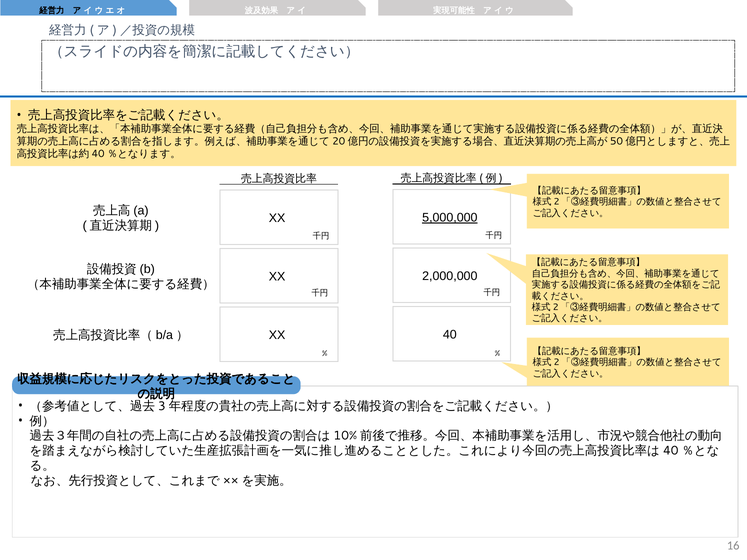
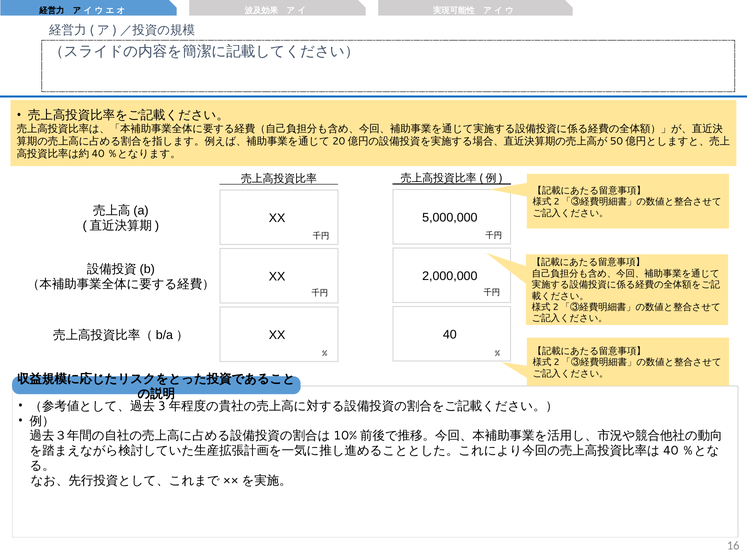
5,000,000 underline: present -> none (450, 218)
